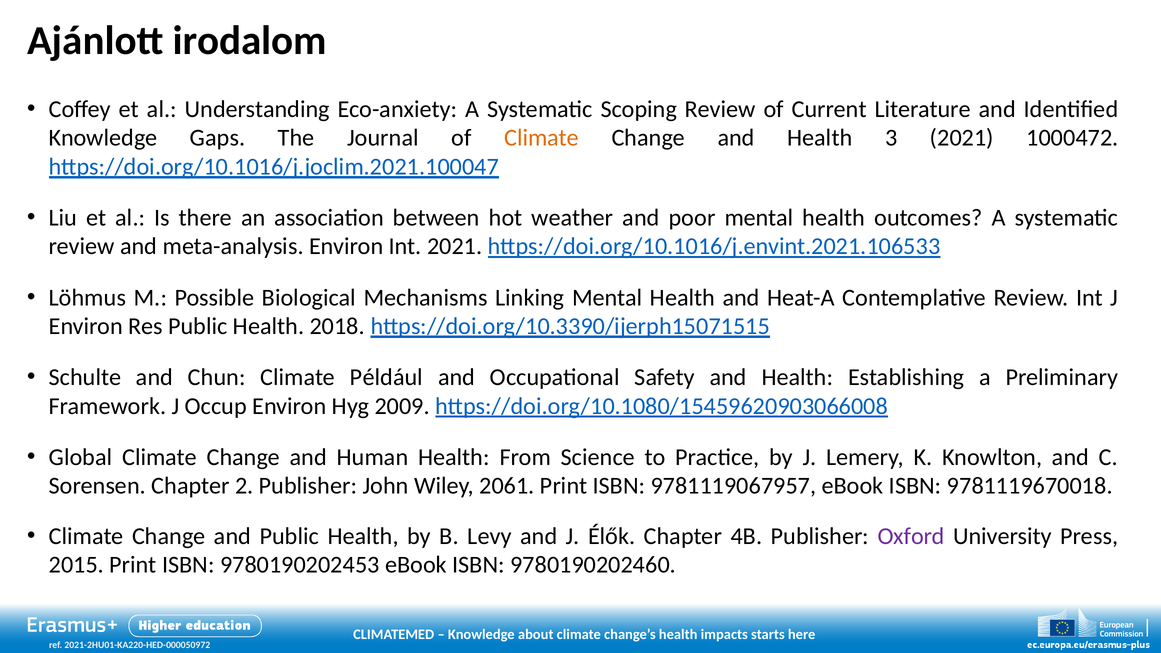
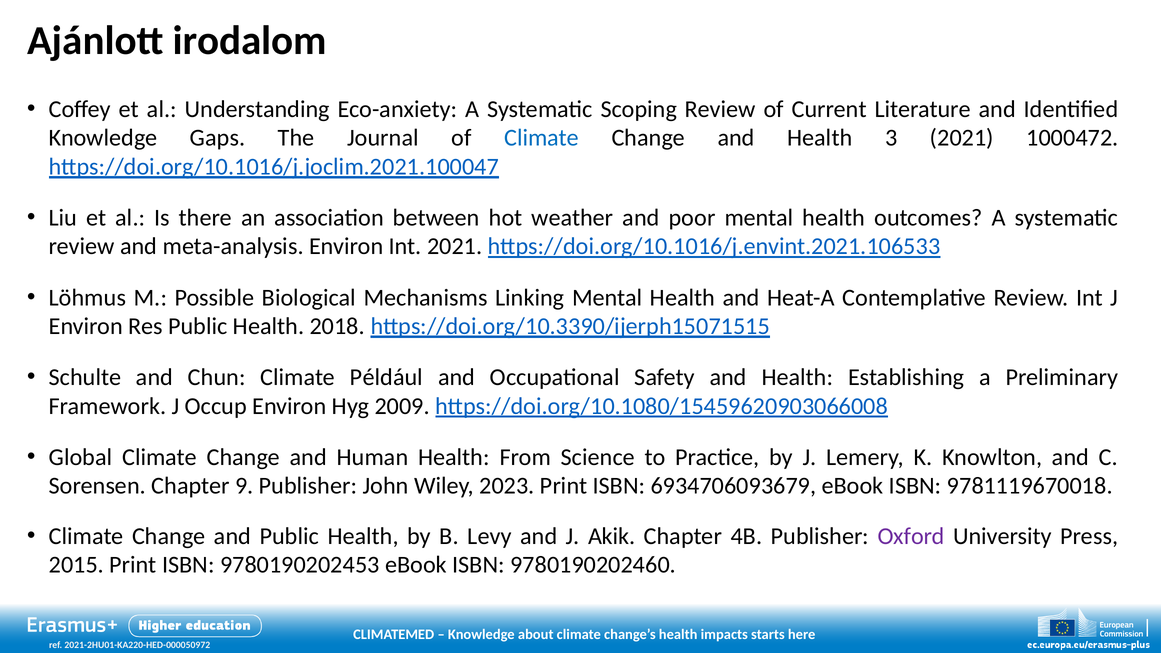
Climate colour: orange -> blue (542, 138)
2: 2 -> 9 (244, 486)
2061: 2061 -> 2023 (507, 486)
9781119067957: 9781119067957 -> 6934706093679 (733, 486)
Élők: Élők -> Akik (612, 536)
